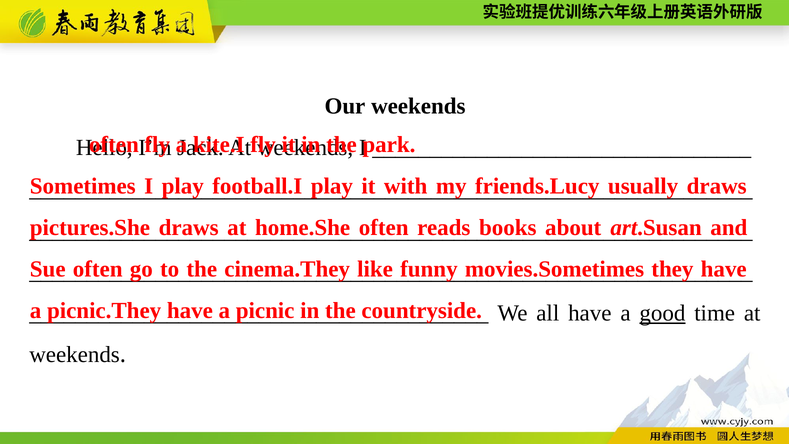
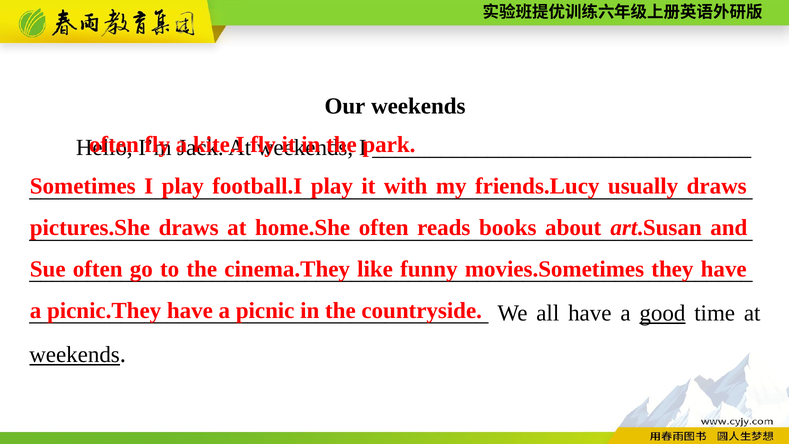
weekends underline: none -> present (75, 355)
